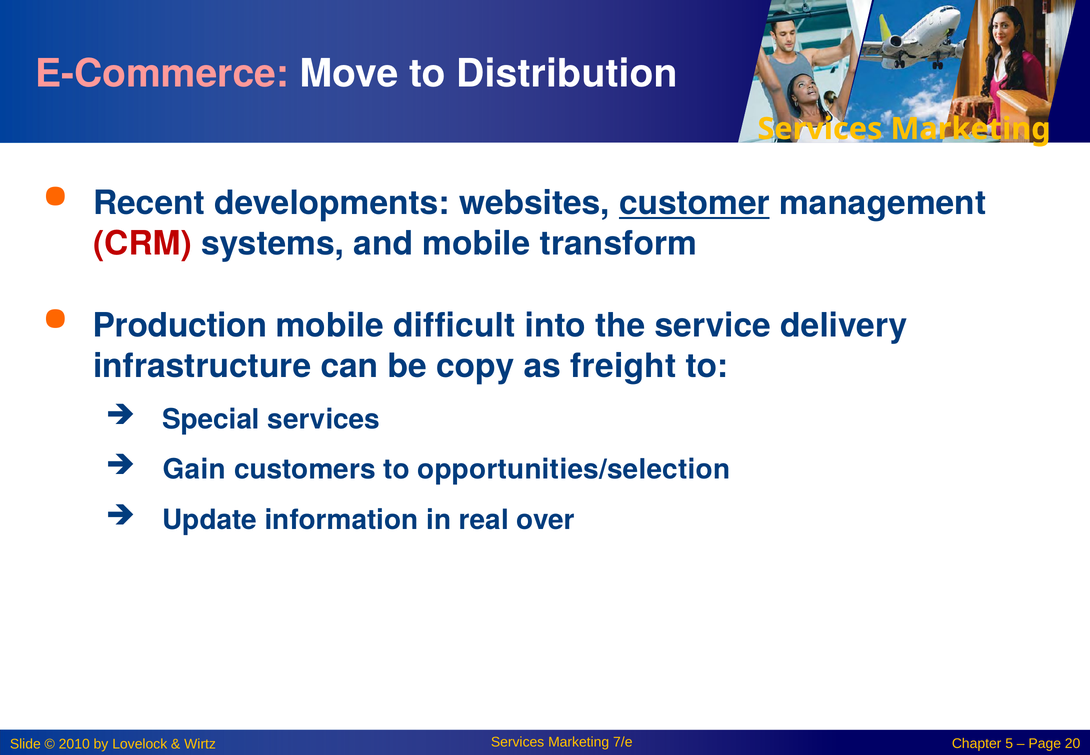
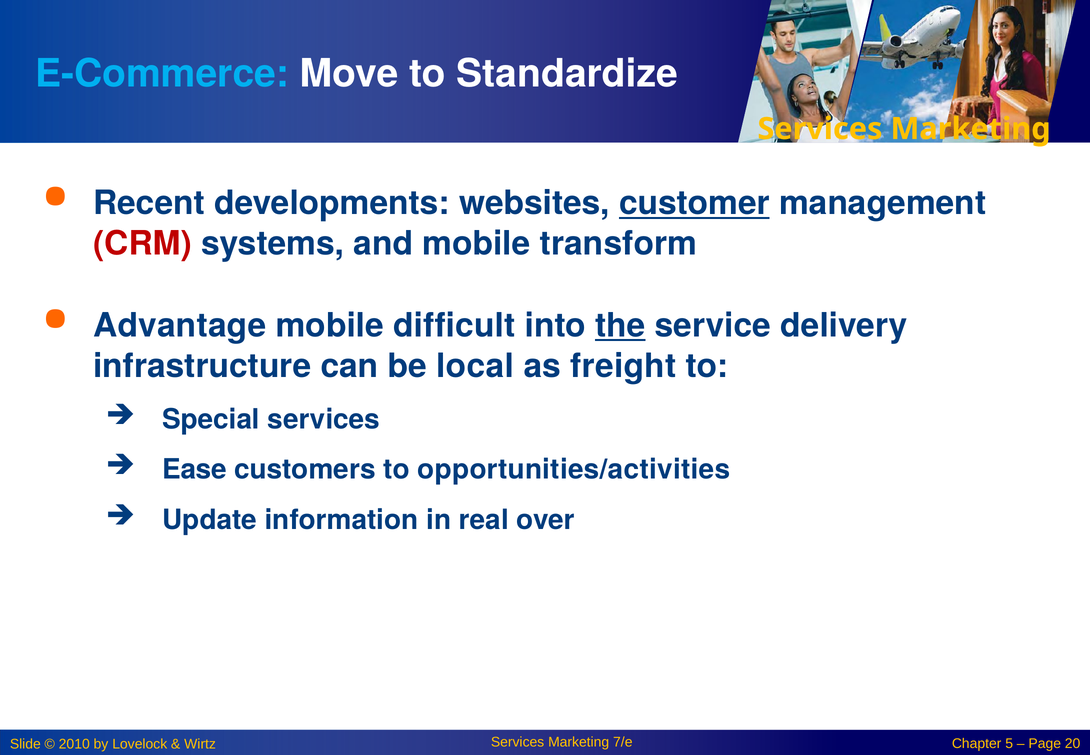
E-Commerce colour: pink -> light blue (162, 74)
Distribution: Distribution -> Standardize (567, 74)
Production: Production -> Advantage (180, 326)
the underline: none -> present (620, 326)
copy: copy -> local (475, 366)
Gain: Gain -> Ease (194, 470)
opportunities/selection: opportunities/selection -> opportunities/activities (574, 470)
